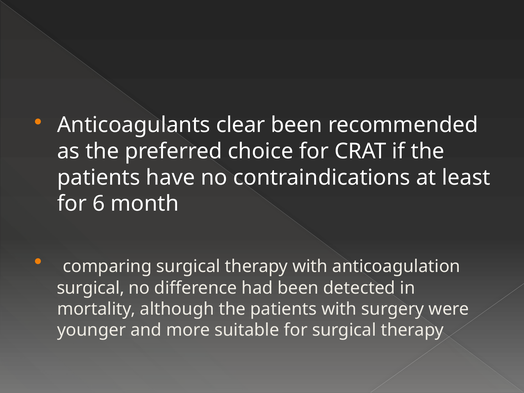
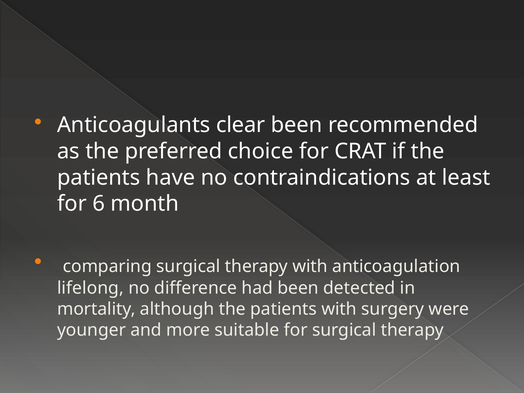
surgical: surgical -> lifelong (90, 288)
